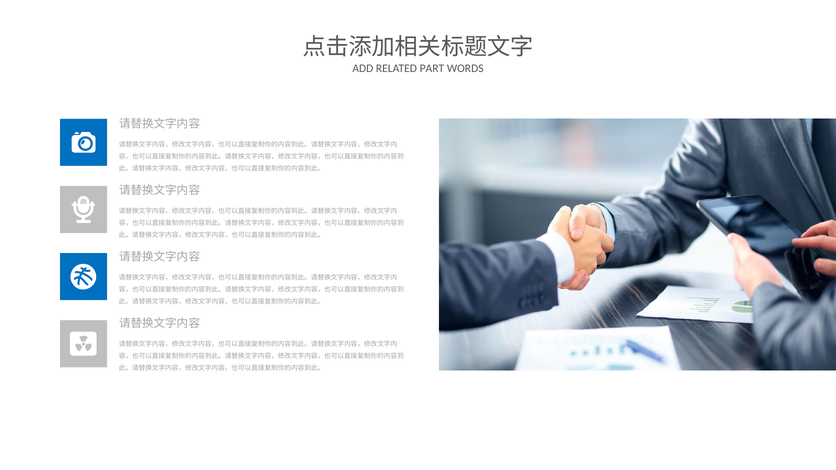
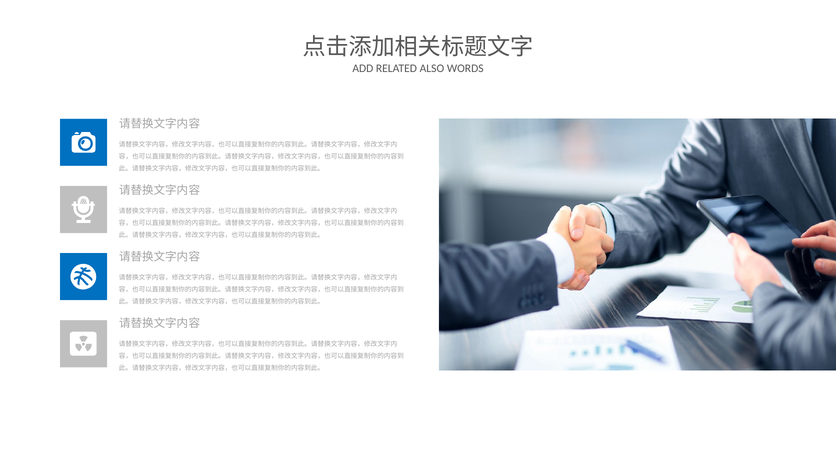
PART: PART -> ALSO (432, 68)
